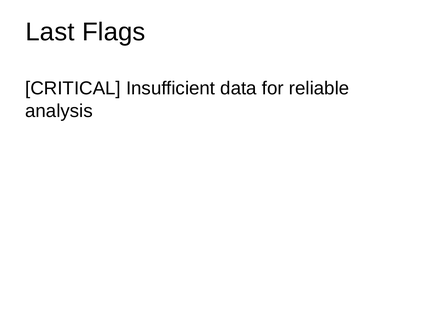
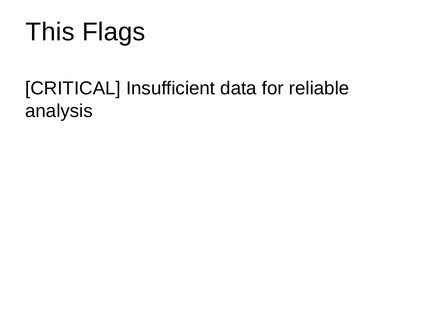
Last: Last -> This (50, 32)
